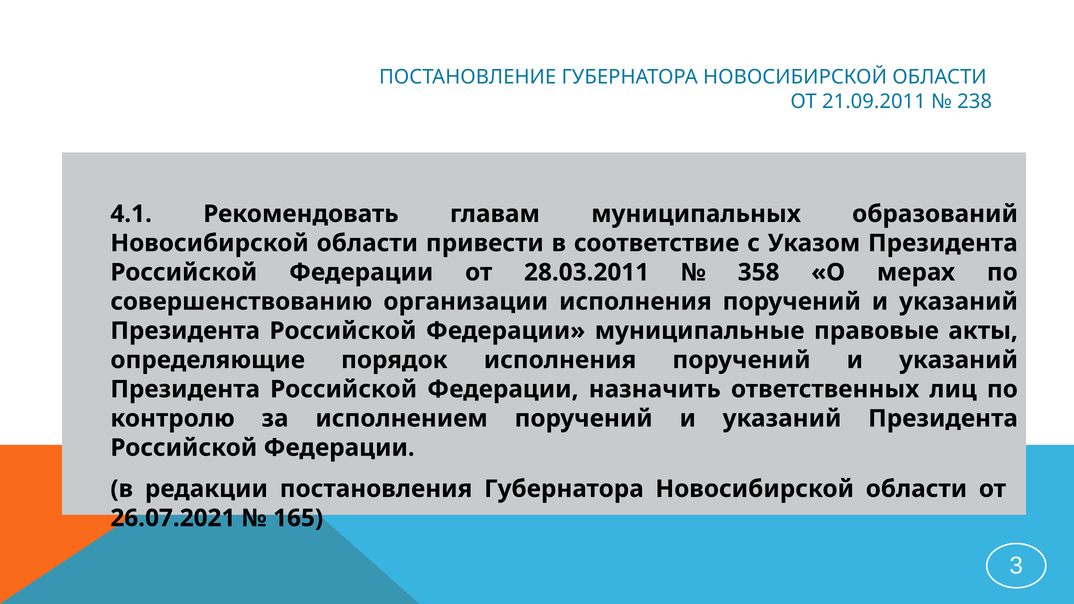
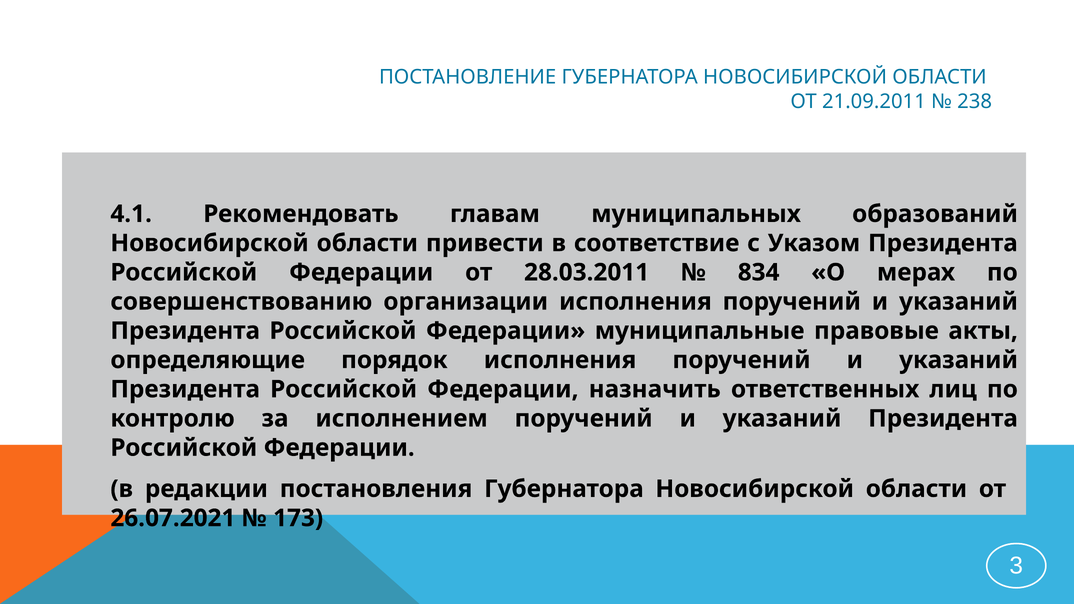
358: 358 -> 834 (759, 272)
165: 165 -> 173 (298, 518)
